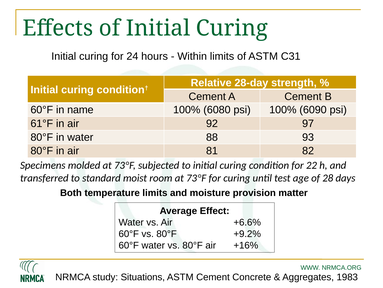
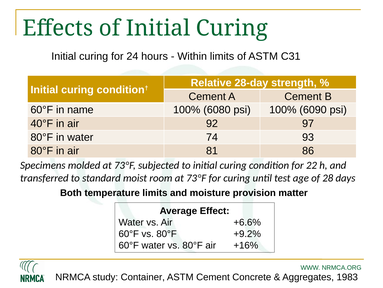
61°F: 61°F -> 40°F (42, 123)
88: 88 -> 74 (212, 137)
82: 82 -> 86 (308, 151)
Situations: Situations -> Container (143, 277)
